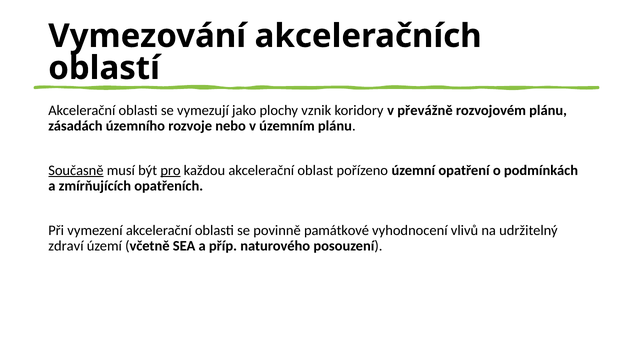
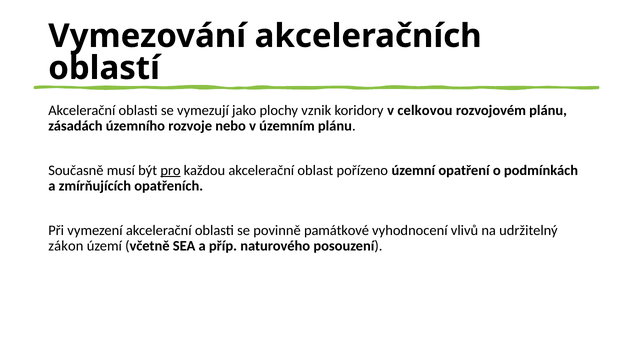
převážně: převážně -> celkovou (425, 110)
Současně underline: present -> none (76, 170)
zdraví: zdraví -> zákon (66, 246)
